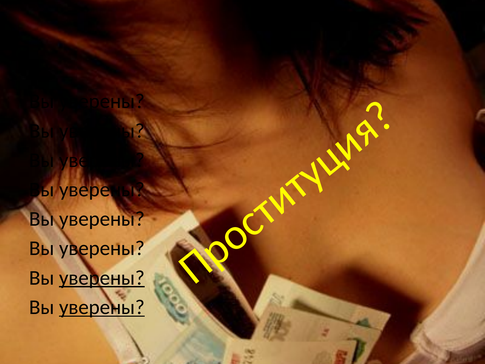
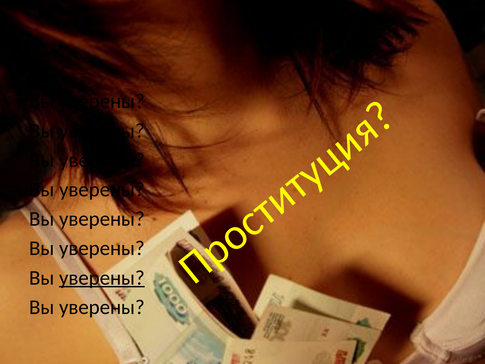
уверены underline: present -> none (102, 307)
